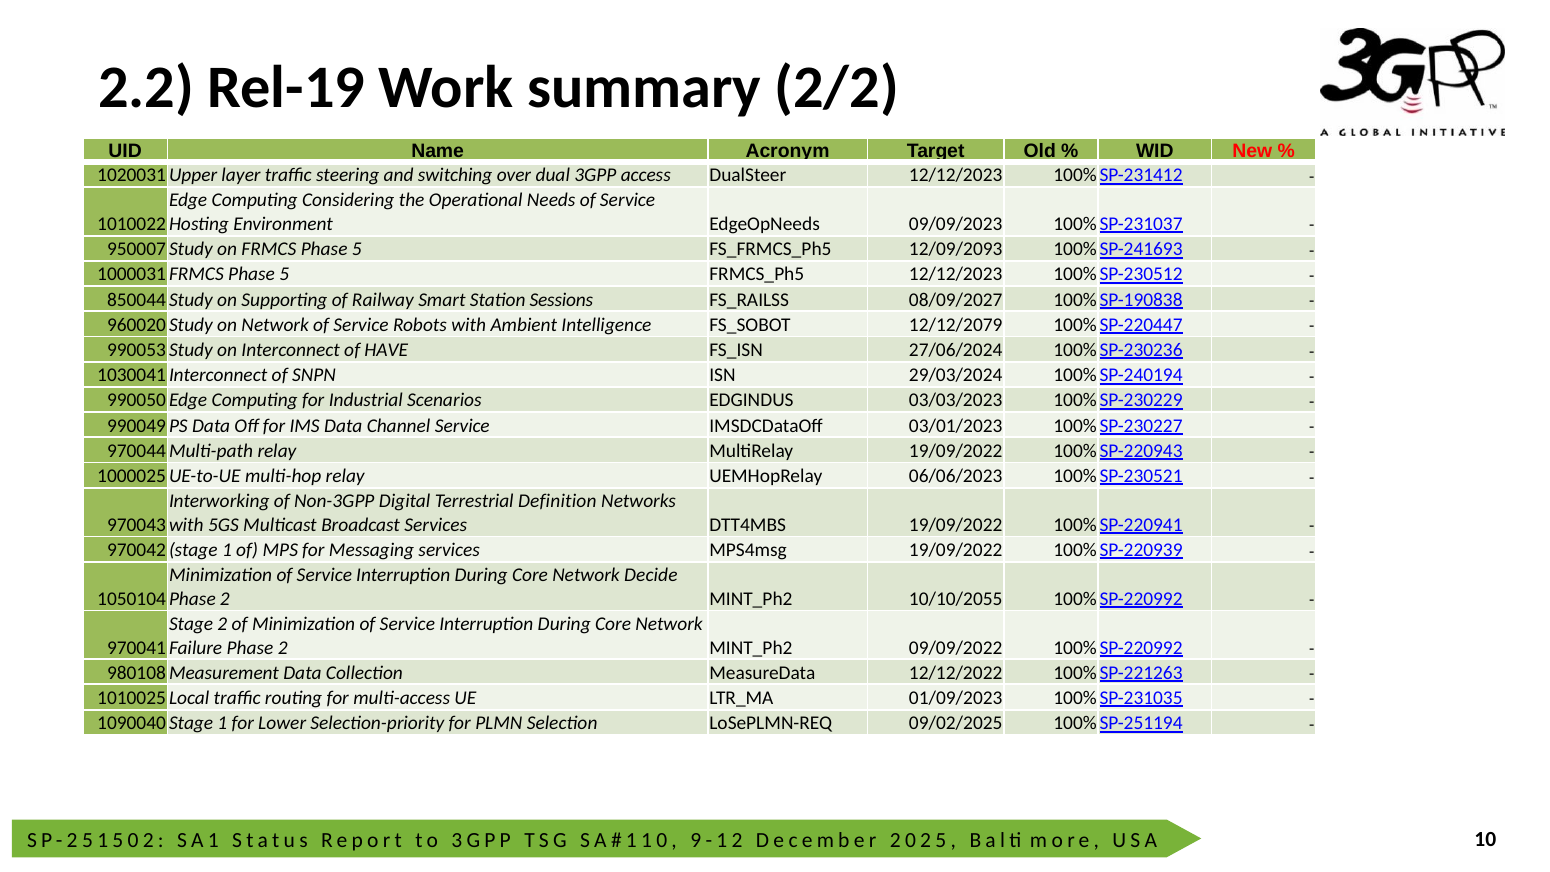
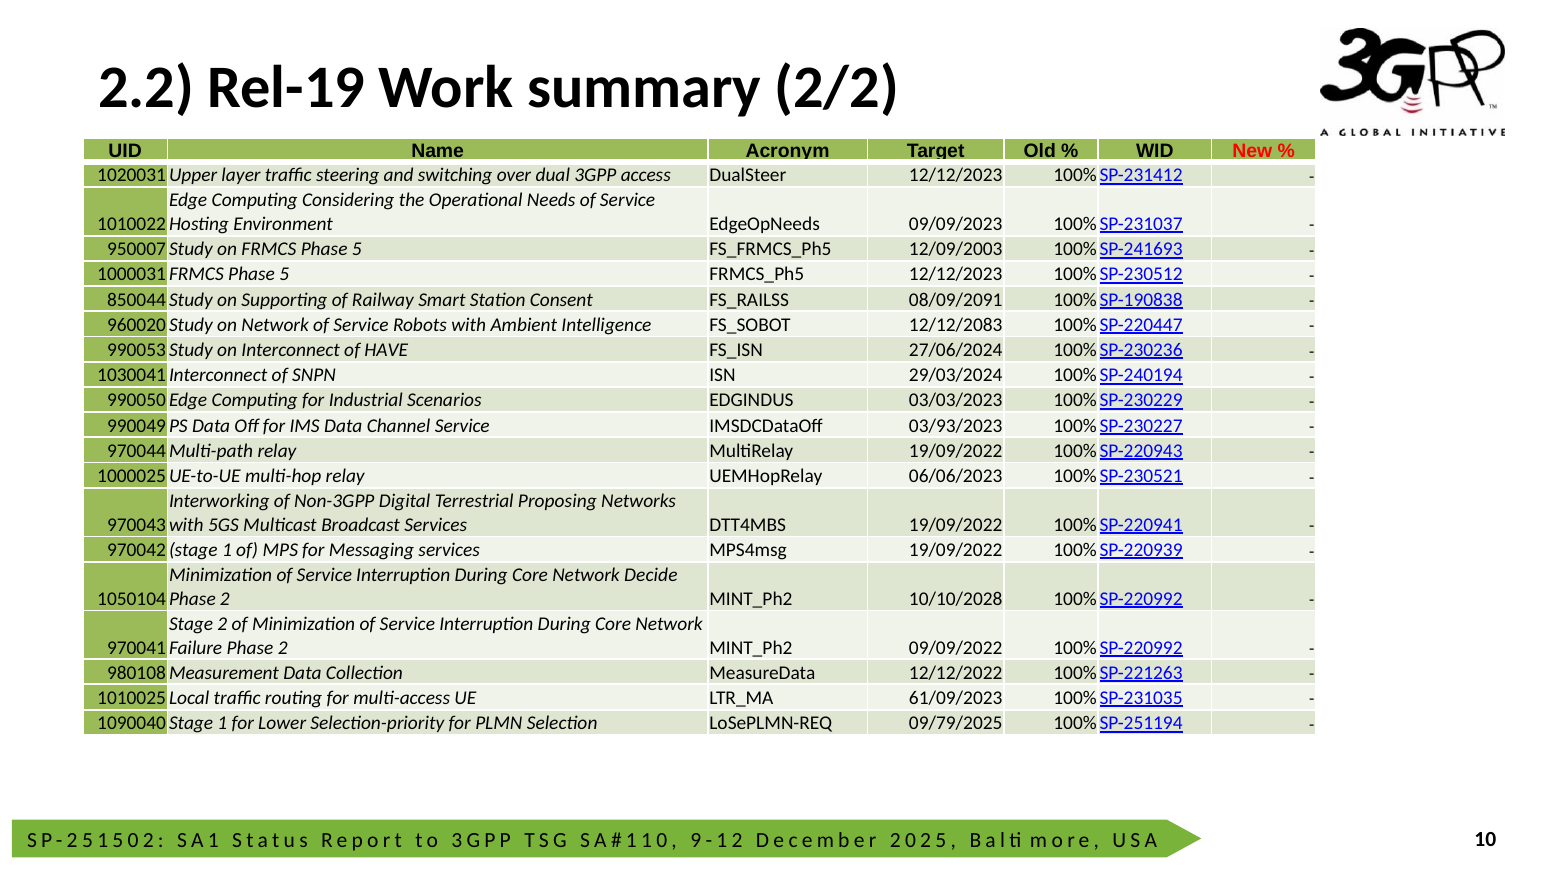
12/09/2093: 12/09/2093 -> 12/09/2003 (956, 249)
Sessions: Sessions -> Consent (561, 300)
08/09/2027: 08/09/2027 -> 08/09/2091 (956, 300)
12/12/2079: 12/12/2079 -> 12/12/2083 (956, 325)
03/01/2023: 03/01/2023 -> 03/93/2023 (956, 426)
Definition: Definition -> Proposing (557, 501)
10/10/2055: 10/10/2055 -> 10/10/2028 (956, 599)
01/09/2023: 01/09/2023 -> 61/09/2023 (956, 698)
09/02/2025: 09/02/2025 -> 09/79/2025 (956, 723)
